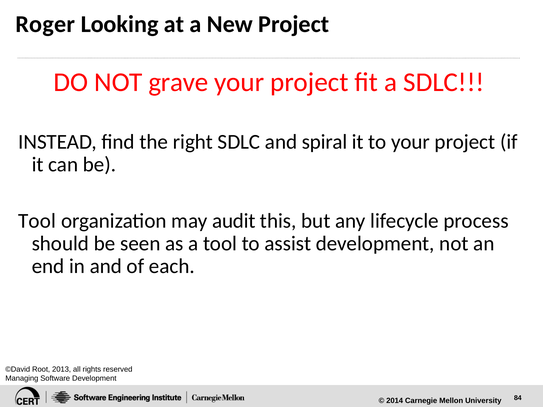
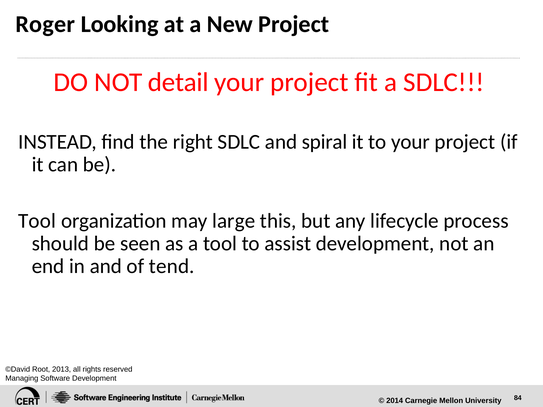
grave: grave -> detail (178, 82)
audit: audit -> large (234, 221)
each: each -> tend (172, 266)
